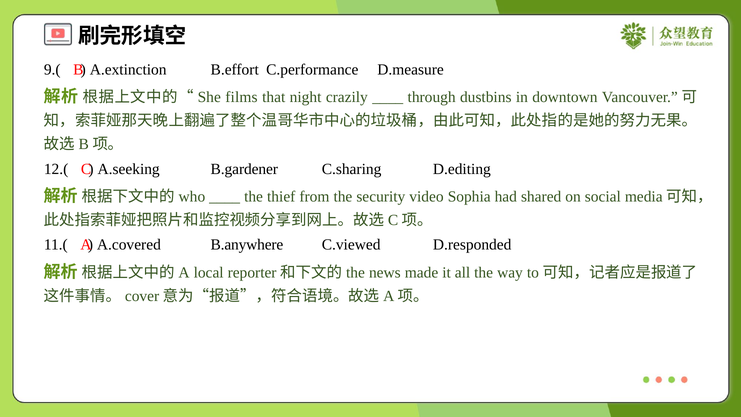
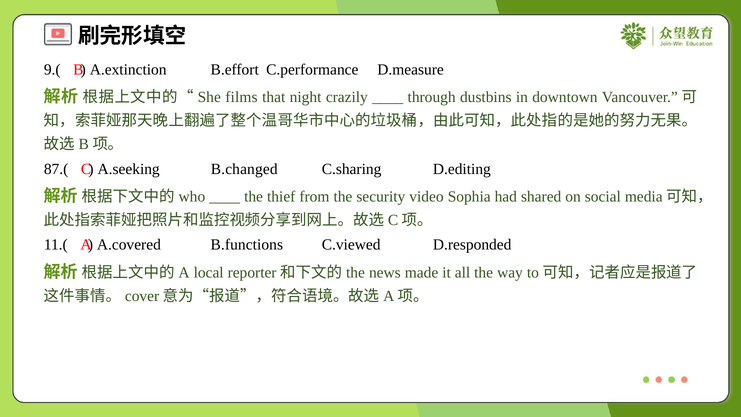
12.(: 12.( -> 87.( (56, 169)
B.gardener: B.gardener -> B.changed (244, 169)
B.anywhere: B.anywhere -> B.functions (247, 245)
